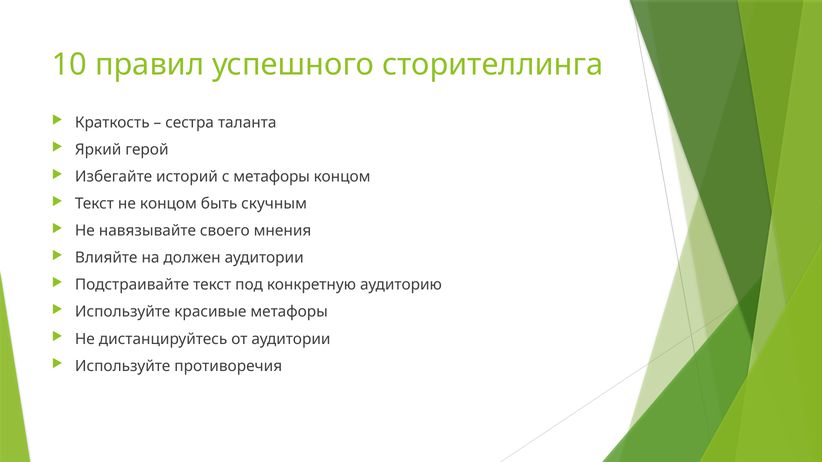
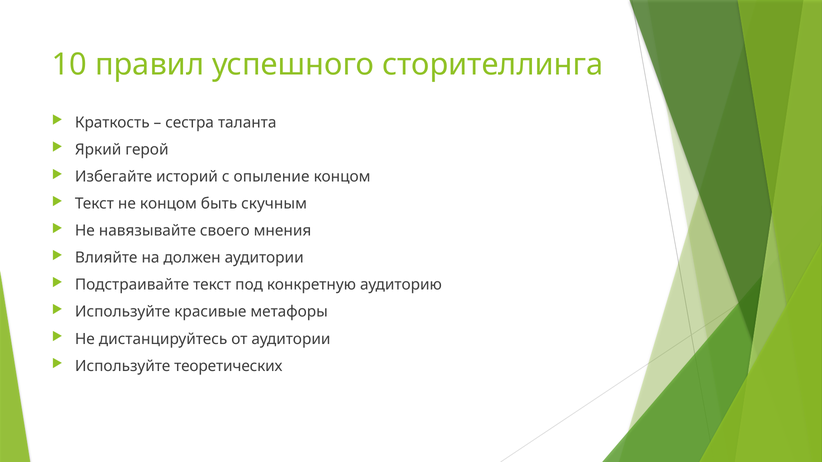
с метафоры: метафоры -> опыление (272, 177)
противоречия: противоречия -> теоретических (228, 366)
